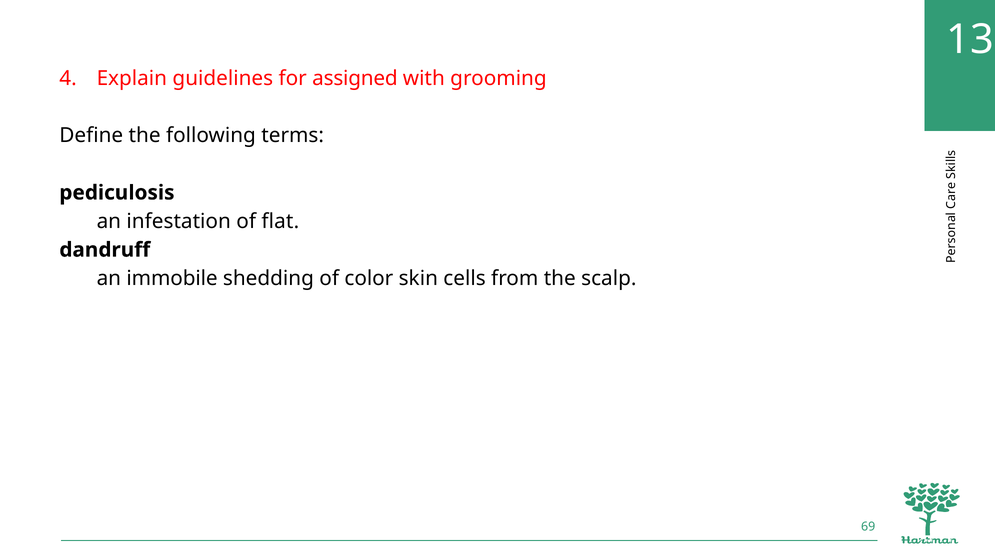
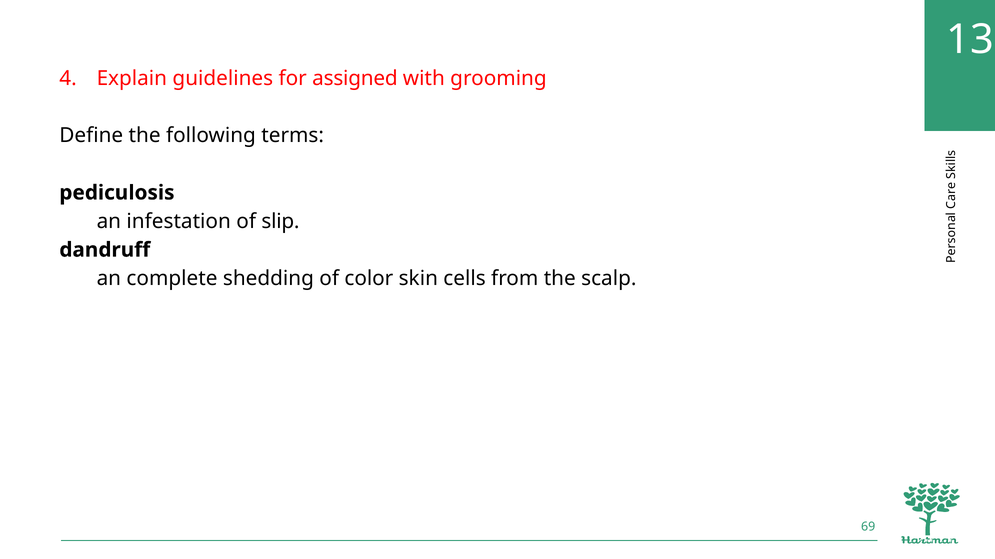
flat: flat -> slip (280, 222)
immobile: immobile -> complete (172, 279)
